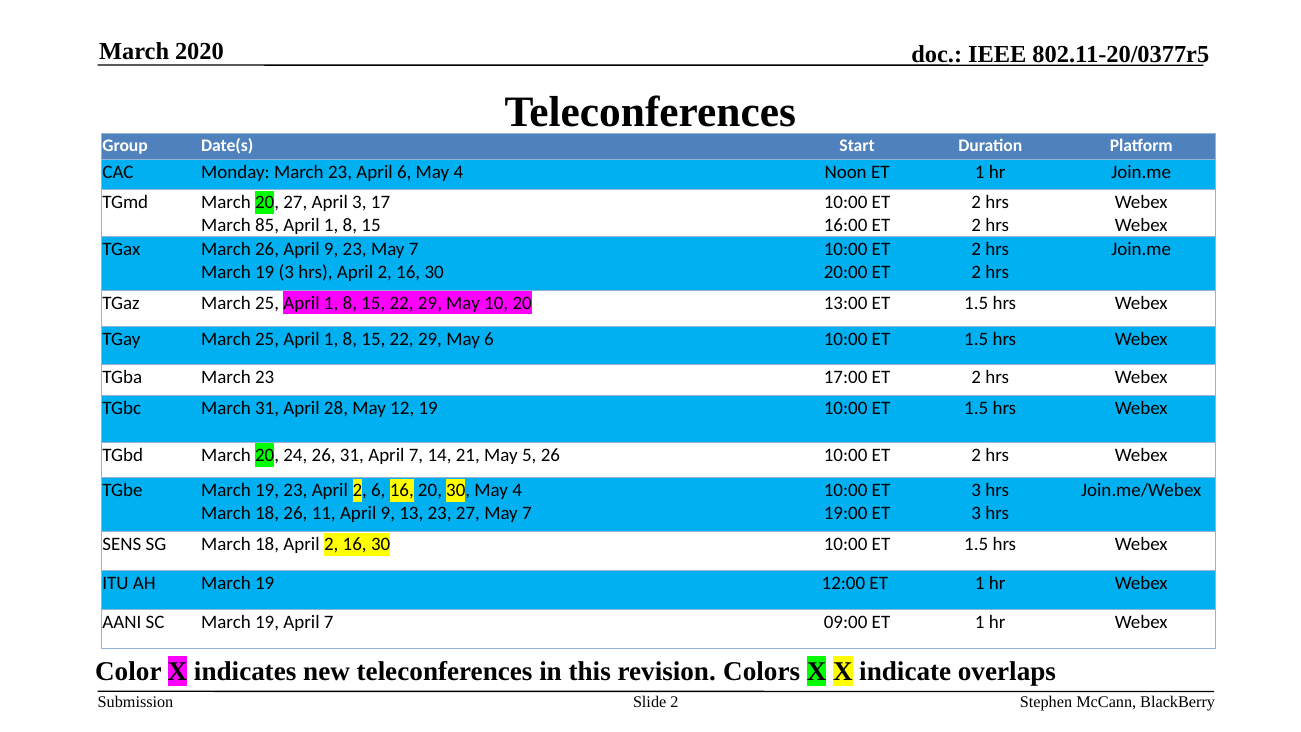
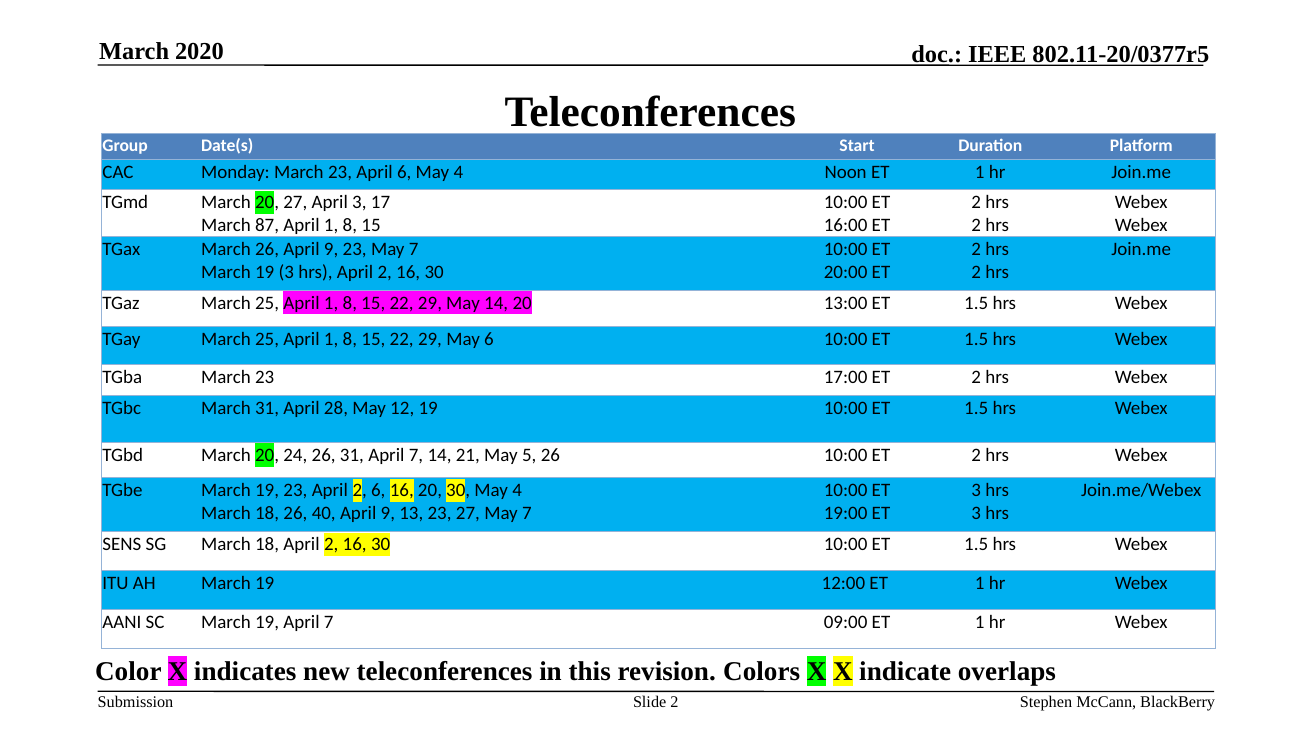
85: 85 -> 87 (267, 226)
May 10: 10 -> 14 (496, 303)
11: 11 -> 40 (324, 513)
